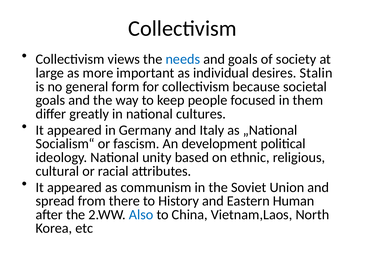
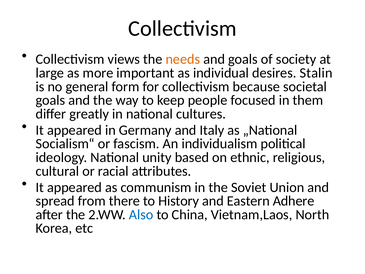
needs colour: blue -> orange (183, 59)
development: development -> individualism (219, 144)
Human: Human -> Adhere (294, 201)
